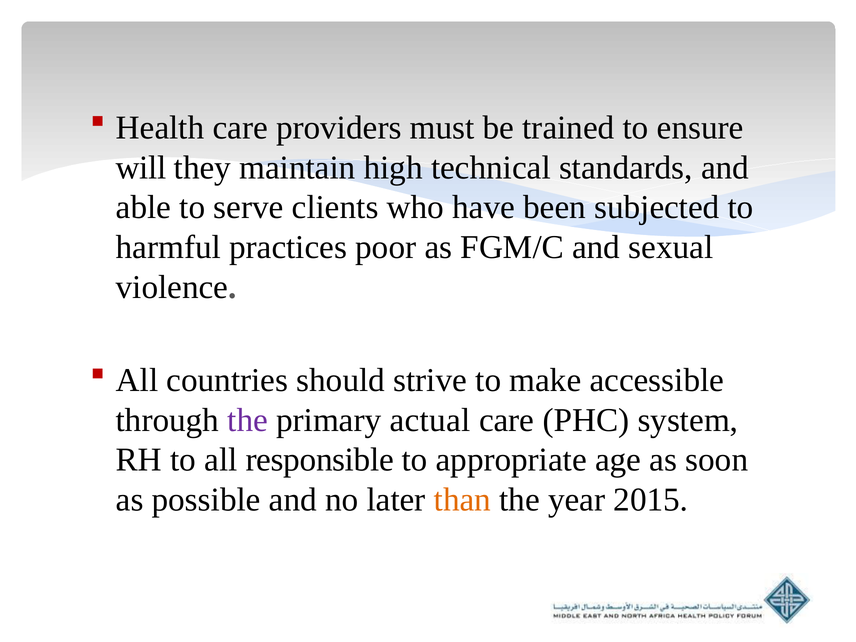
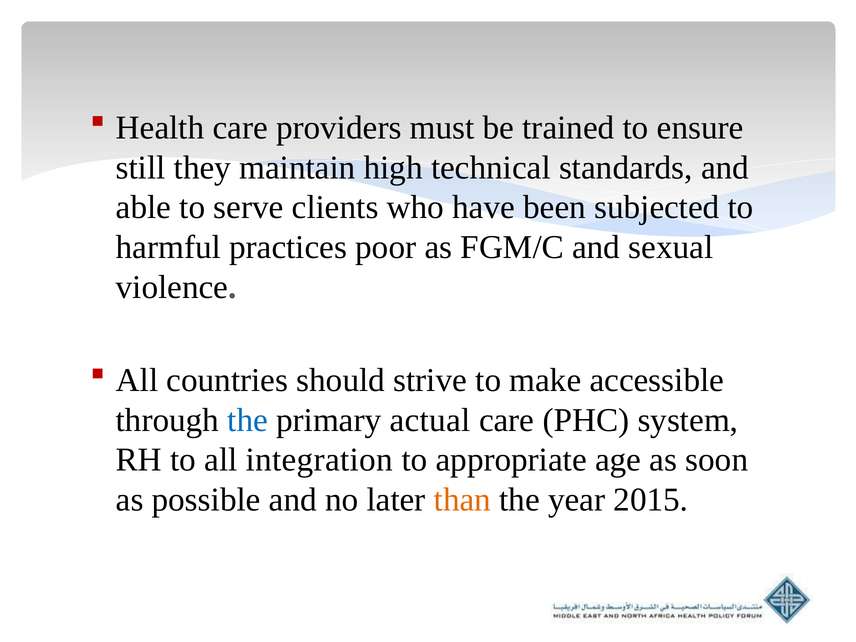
will: will -> still (141, 168)
the colour: purple -> blue (248, 420)
responsible: responsible -> integration (319, 460)
